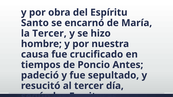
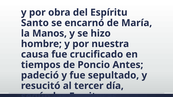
la Tercer: Tercer -> Manos (50, 33)
